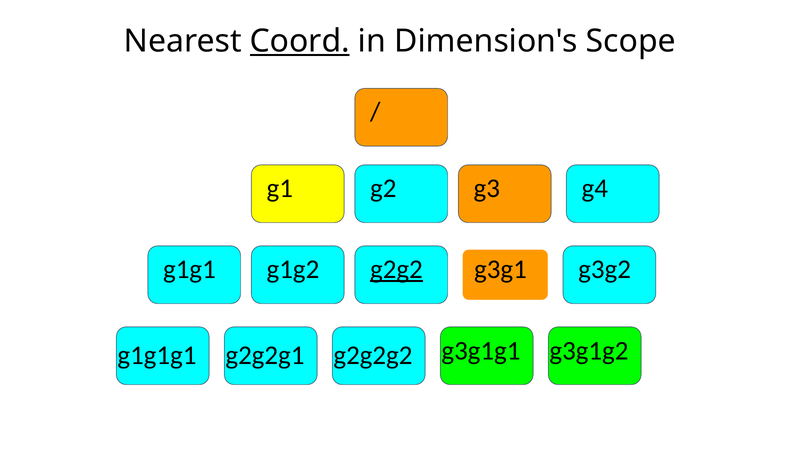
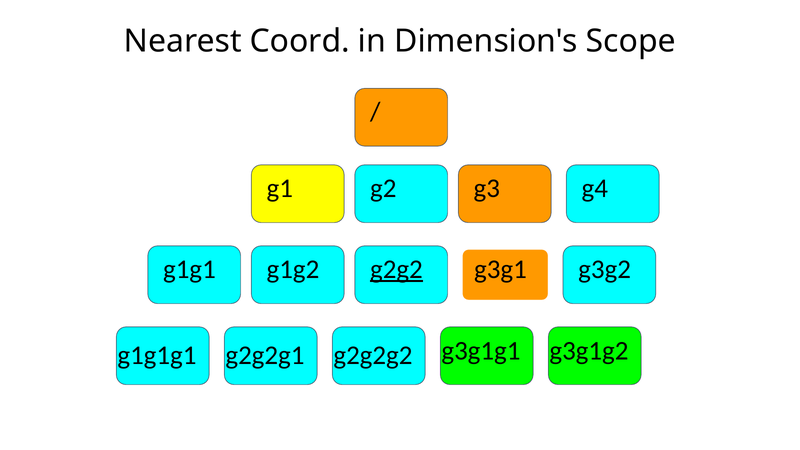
Coord underline: present -> none (300, 41)
